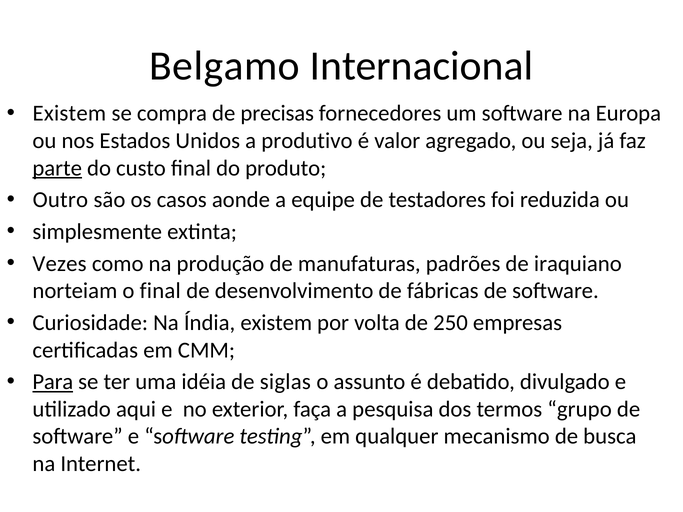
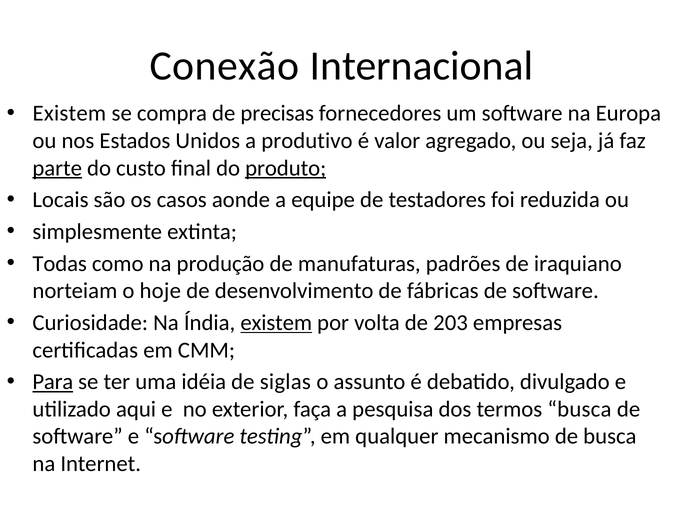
Belgamo: Belgamo -> Conexão (225, 66)
produto underline: none -> present (286, 168)
Outro: Outro -> Locais (60, 200)
Vezes: Vezes -> Todas (60, 264)
o final: final -> hoje (160, 291)
existem underline: none -> present (276, 323)
250: 250 -> 203 (451, 323)
termos grupo: grupo -> busca (579, 409)
